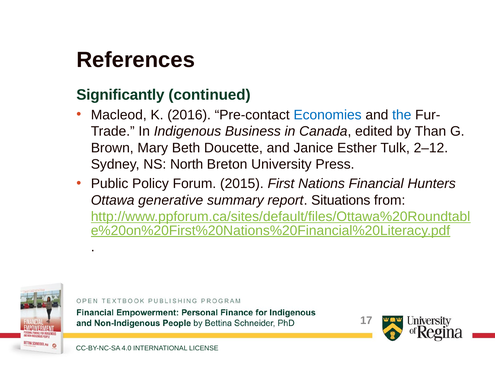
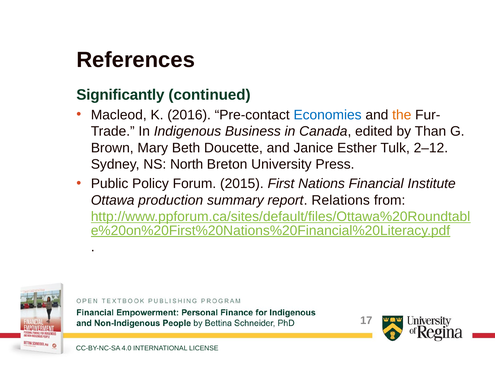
the colour: blue -> orange (402, 115)
Hunters: Hunters -> Institute (432, 184)
generative: generative -> production (171, 200)
Situations: Situations -> Relations (341, 200)
